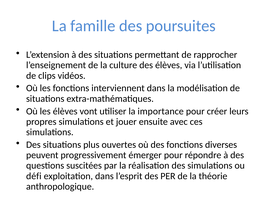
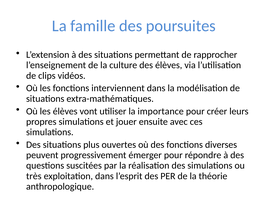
défi: défi -> très (34, 176)
